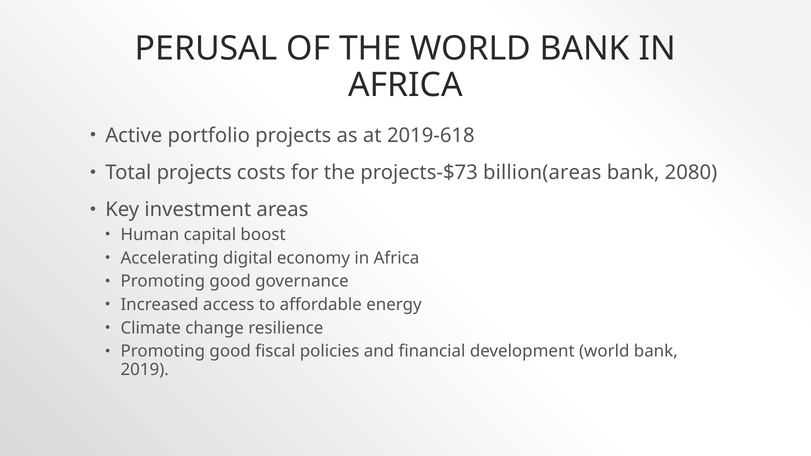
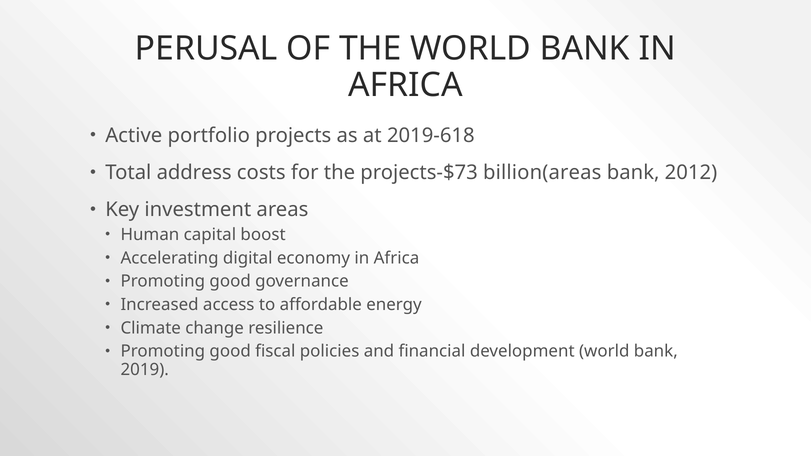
Total projects: projects -> address (194, 173)
2080: 2080 -> 2012 (691, 173)
